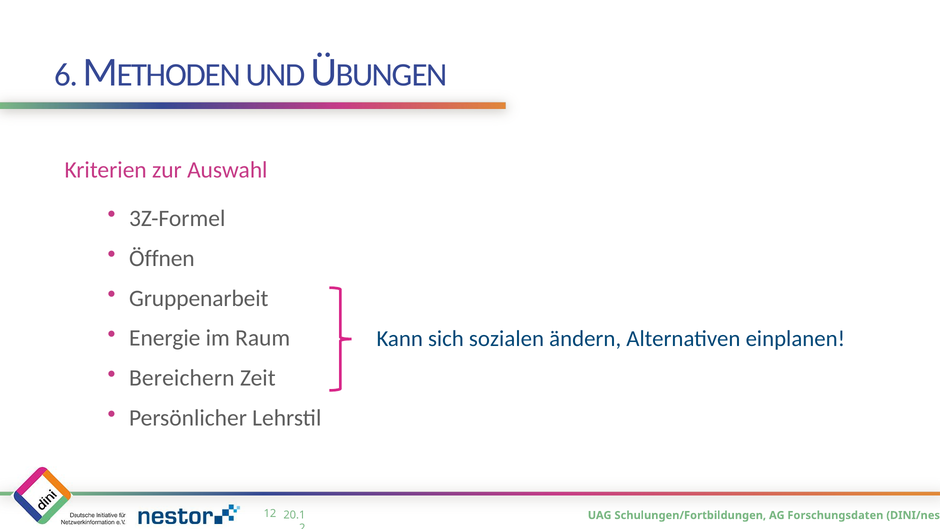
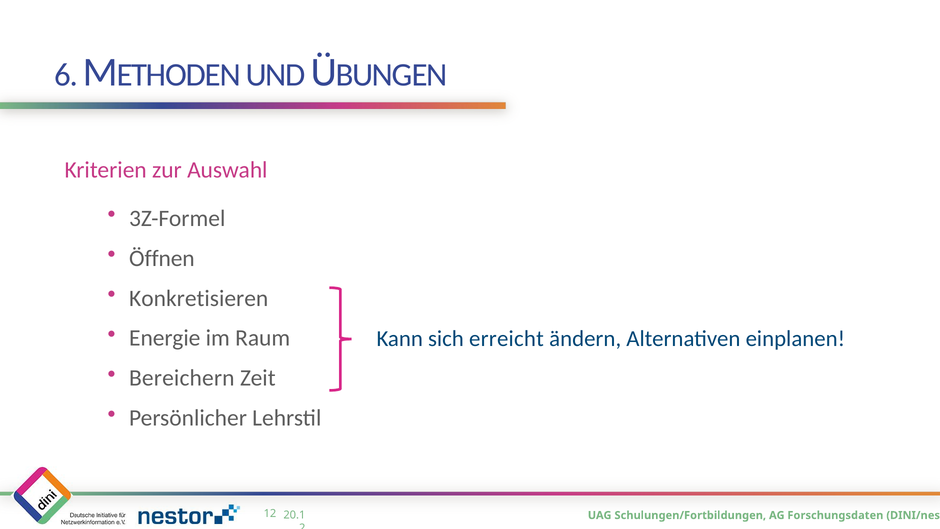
Gruppenarbeit: Gruppenarbeit -> Konkretisieren (199, 298)
sozialen: sozialen -> erreicht (506, 339)
